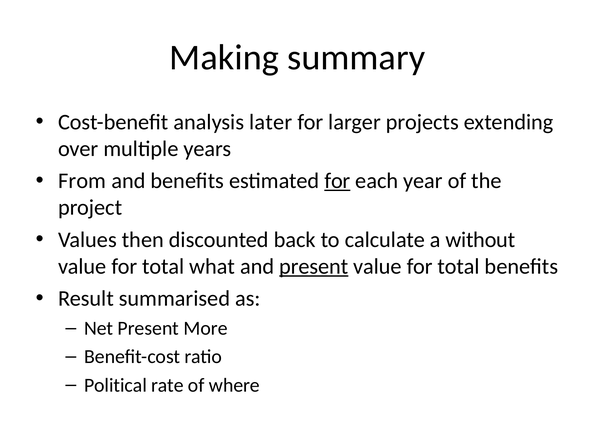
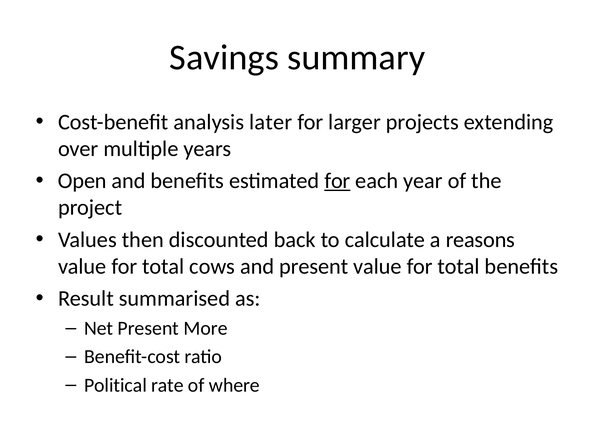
Making: Making -> Savings (224, 58)
From: From -> Open (82, 181)
without: without -> reasons (480, 240)
what: what -> cows (212, 267)
present underline: present -> none (314, 267)
